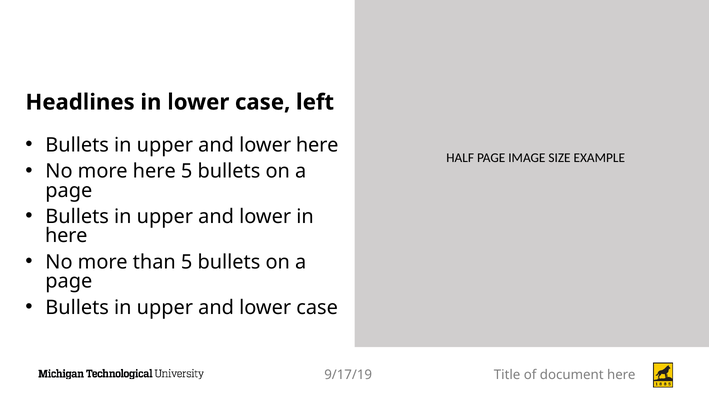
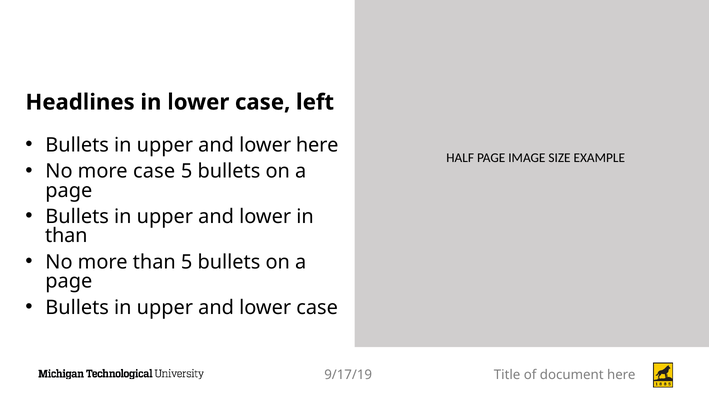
more here: here -> case (154, 171)
here: here -> than (66, 236)
